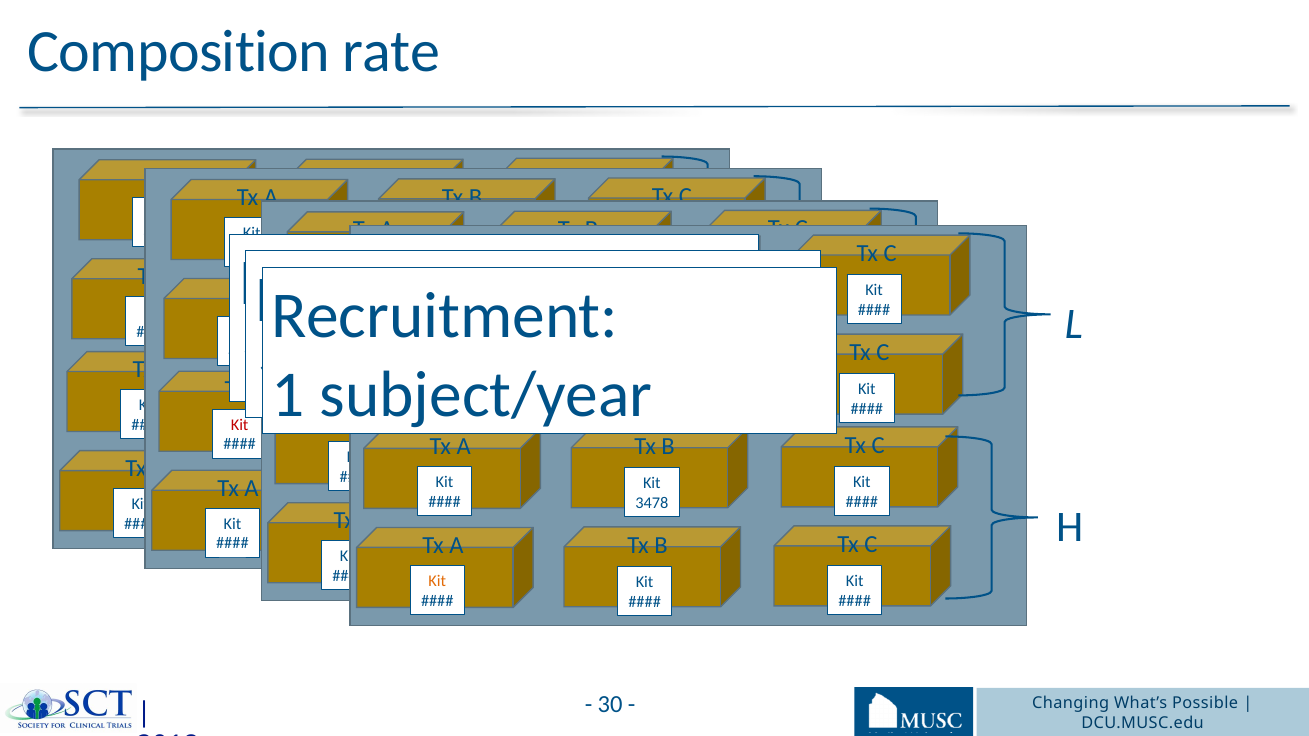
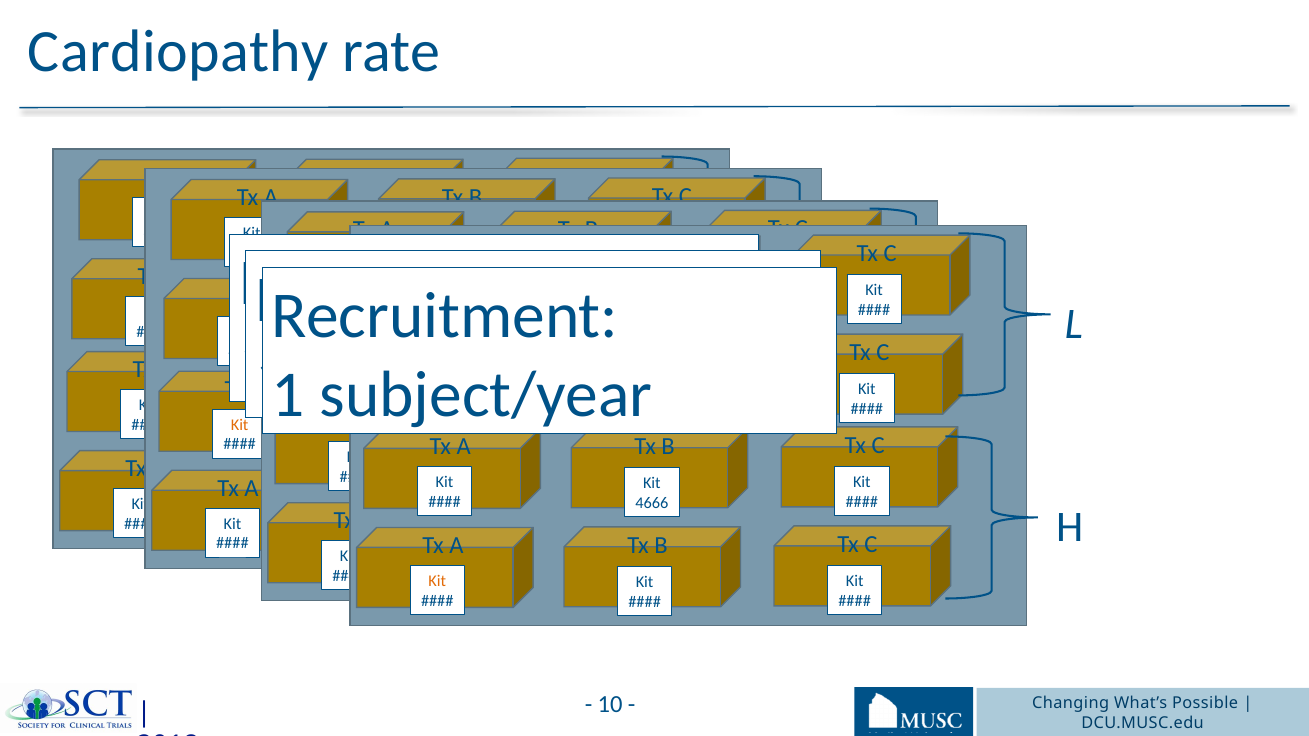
Composition: Composition -> Cardiopathy (178, 52)
Kit colour: red -> orange (240, 425)
3478: 3478 -> 4666 (652, 503)
30: 30 -> 10 (610, 705)
